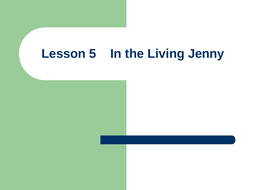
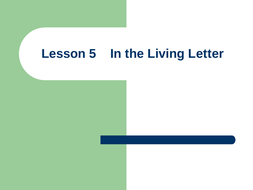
Jenny: Jenny -> Letter (206, 54)
